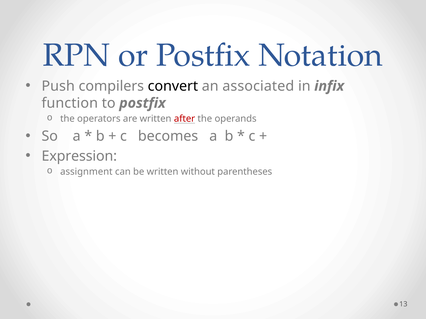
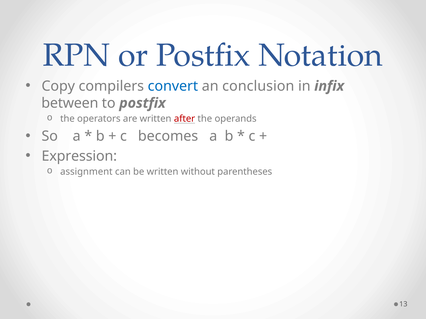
Push: Push -> Copy (58, 86)
convert colour: black -> blue (173, 86)
associated: associated -> conclusion (258, 86)
function: function -> between (70, 103)
